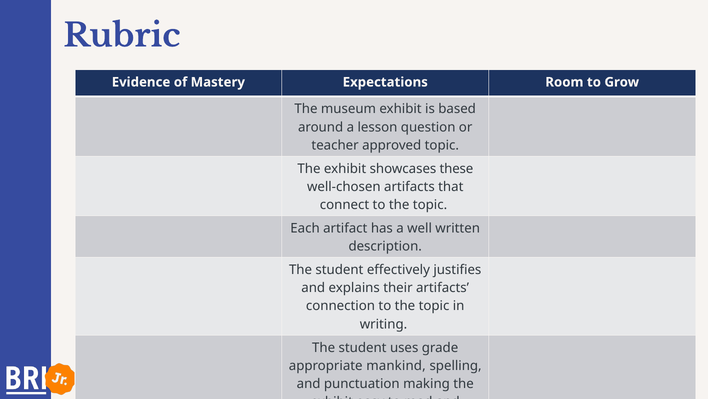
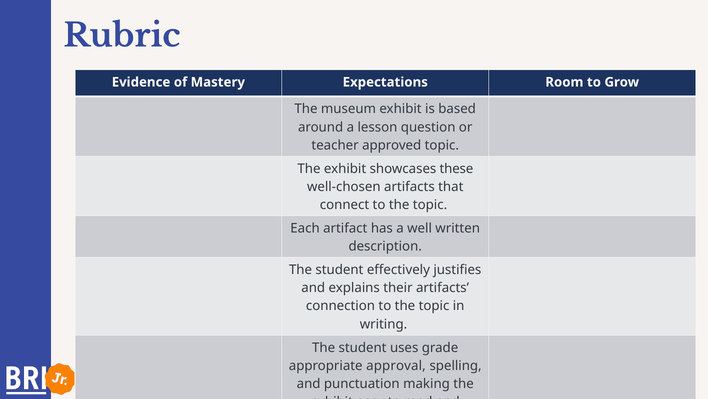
mankind: mankind -> approval (396, 365)
